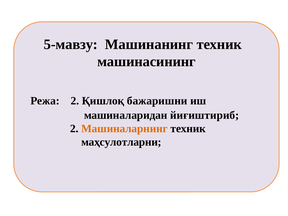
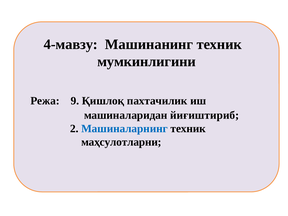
5-мавзу: 5-мавзу -> 4-мавзу (71, 44)
машинасининг: машинасининг -> мумкинлигини (146, 62)
Режа 2: 2 -> 9 (75, 101)
бажаришни: бажаришни -> пахтачилик (157, 101)
Машиналарнинг colour: orange -> blue (125, 129)
